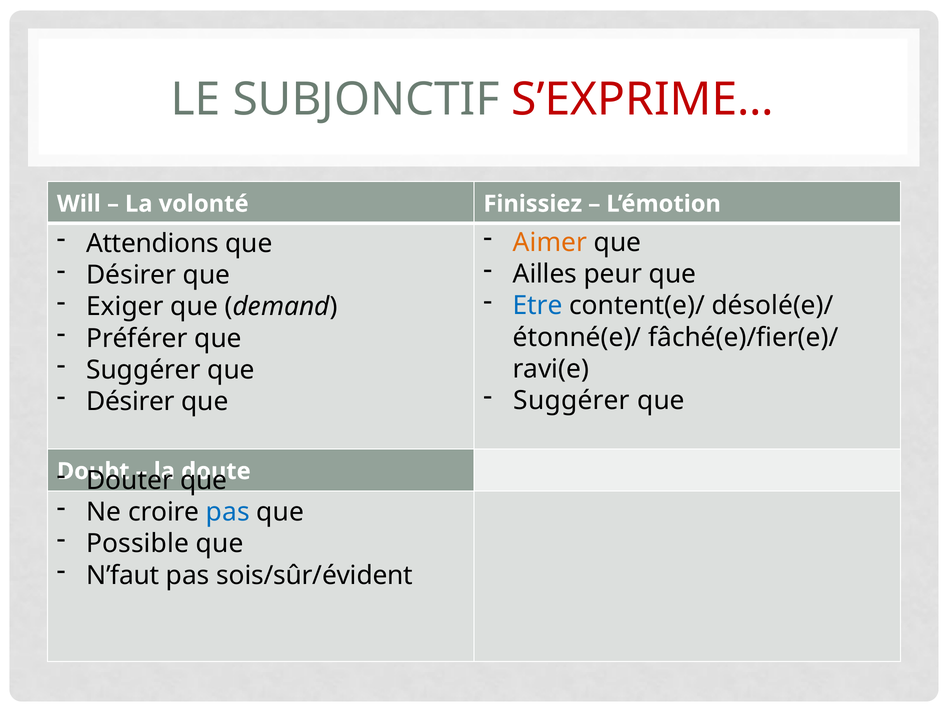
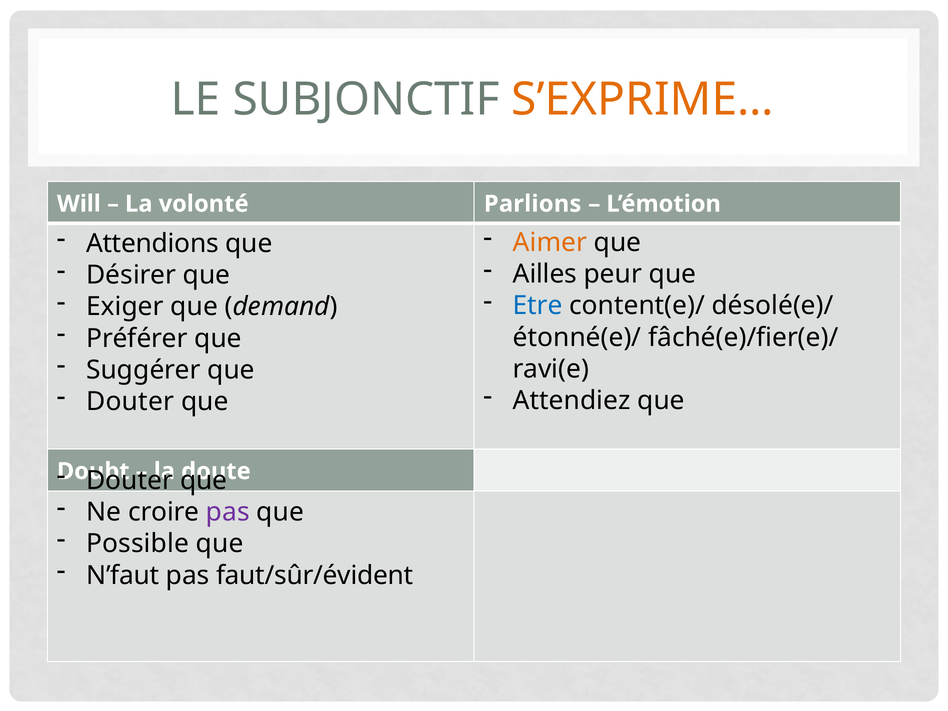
S’EXPRIME… colour: red -> orange (643, 99)
Finissiez: Finissiez -> Parlions (533, 204)
Suggérer: Suggérer -> Attendiez (572, 401)
Désirer: Désirer -> Douter (130, 402)
pas colour: blue -> purple (228, 512)
sois/sûr/évident: sois/sûr/évident -> faut/sûr/évident (315, 575)
